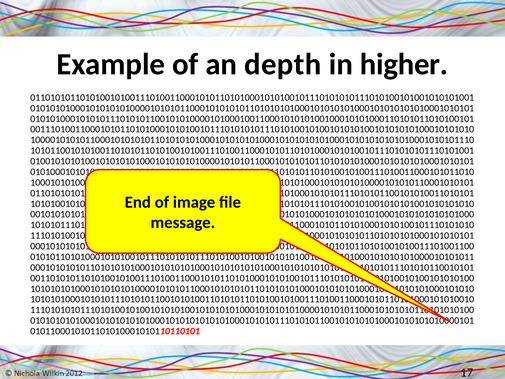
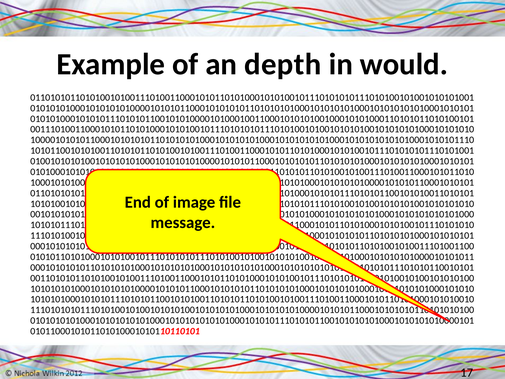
higher: higher -> would (404, 64)
